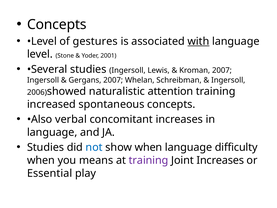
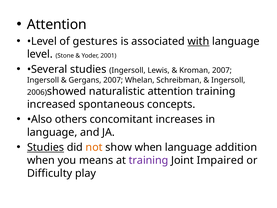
Concepts: Concepts -> Attention (57, 25)
verbal: verbal -> others (71, 119)
Studies underline: none -> present (46, 147)
not colour: blue -> orange (94, 147)
difficulty: difficulty -> addition (236, 147)
Joint Increases: Increases -> Impaired (220, 160)
Essential: Essential -> Difficulty (50, 173)
